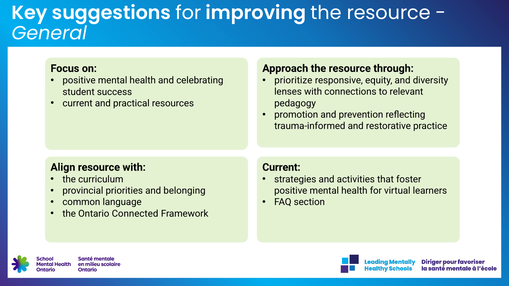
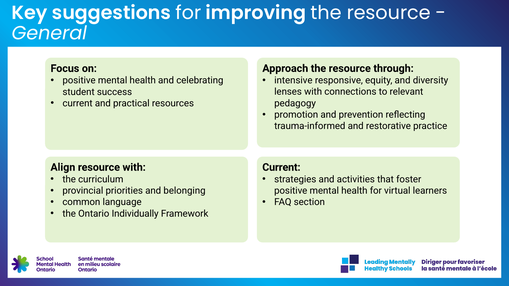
prioritize: prioritize -> intensive (293, 80)
Connected: Connected -> Individually (135, 214)
